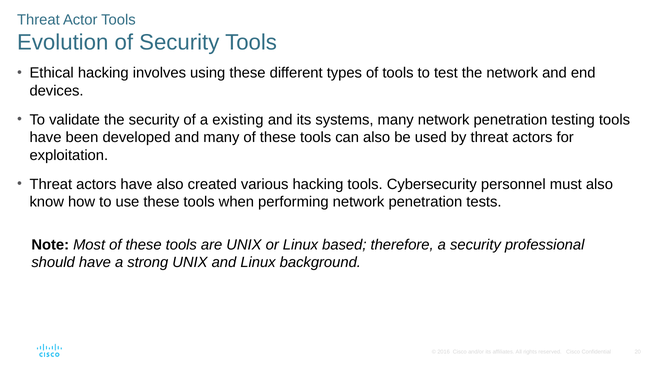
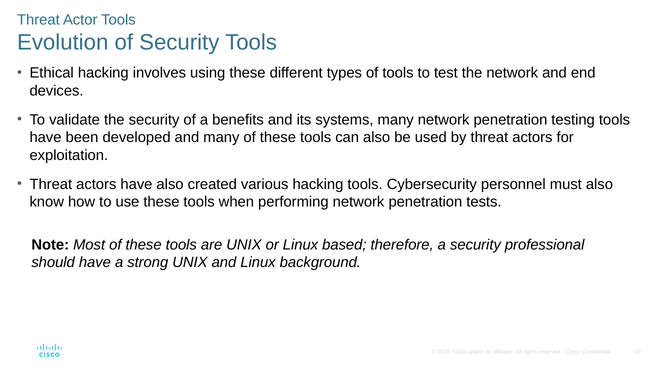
existing: existing -> benefits (238, 120)
